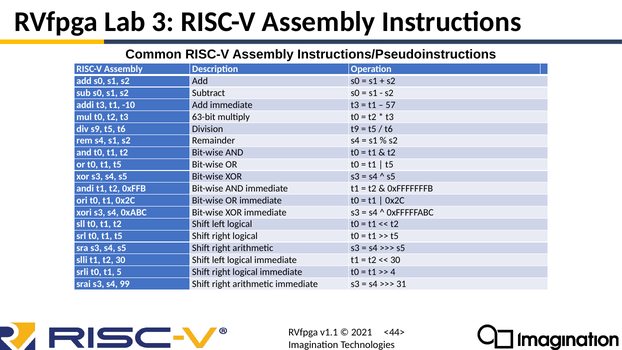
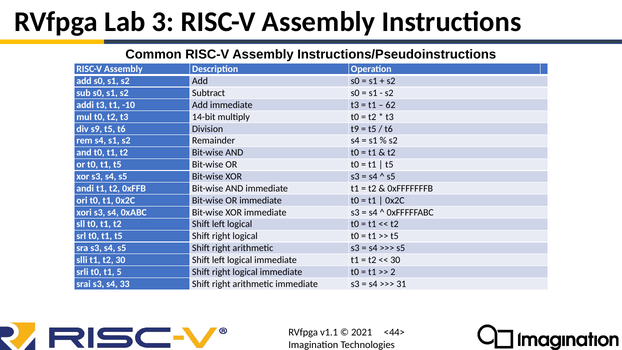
57: 57 -> 62 (390, 105)
63-bit: 63-bit -> 14-bit (204, 117)
4: 4 -> 2 (393, 272)
99: 99 -> 33 (125, 284)
